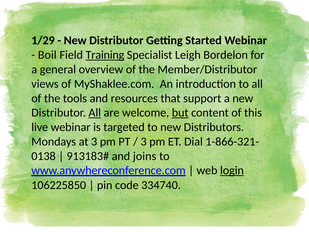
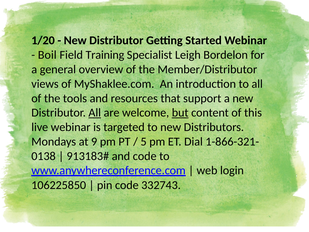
1/29: 1/29 -> 1/20 (43, 40)
Training underline: present -> none (105, 55)
at 3: 3 -> 9 (94, 141)
3: 3 -> 5 (144, 141)
and joins: joins -> code (145, 156)
login underline: present -> none (232, 170)
334740: 334740 -> 332743 (161, 185)
